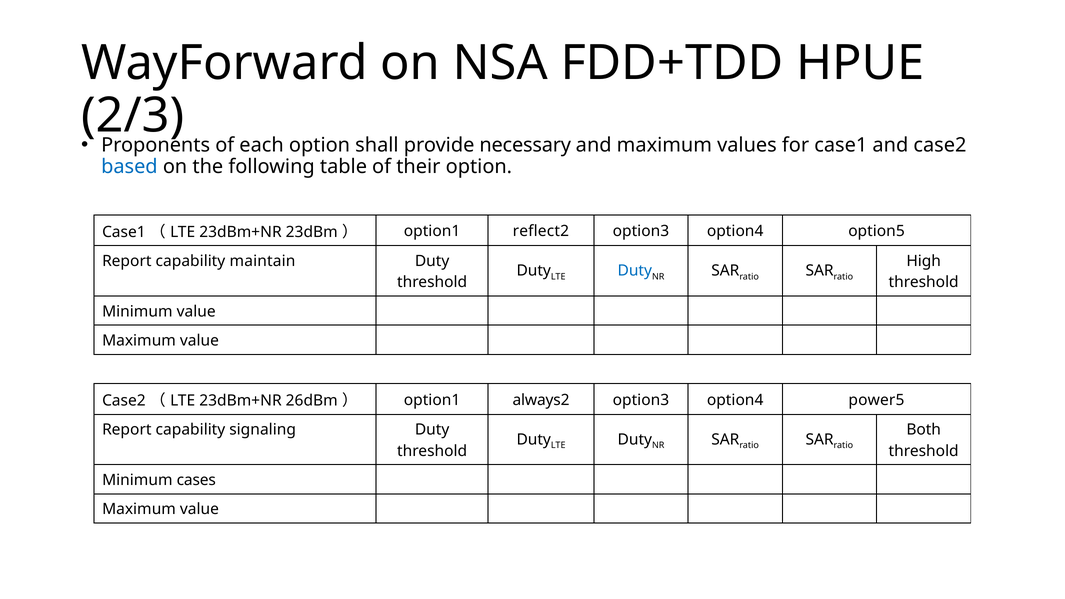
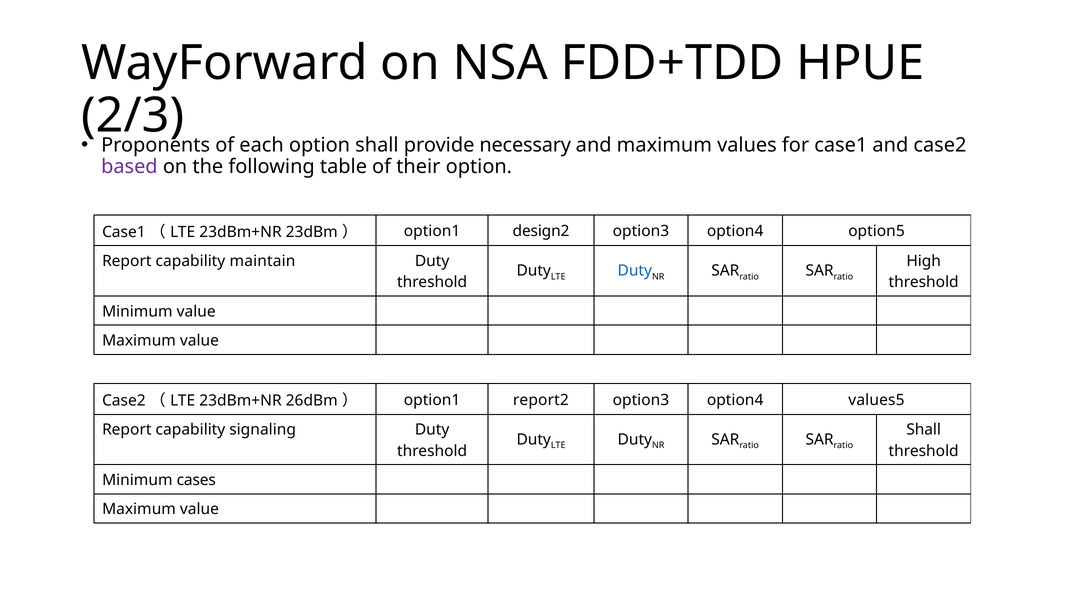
based colour: blue -> purple (129, 167)
reflect2: reflect2 -> design2 (541, 231)
always2: always2 -> report2 (541, 400)
power5: power5 -> values5 (876, 400)
Both: Both -> Shall (924, 430)
